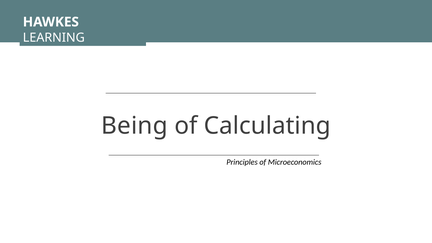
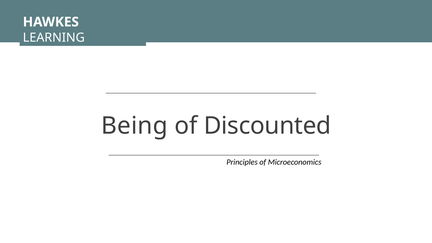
Calculating: Calculating -> Discounted (267, 126)
